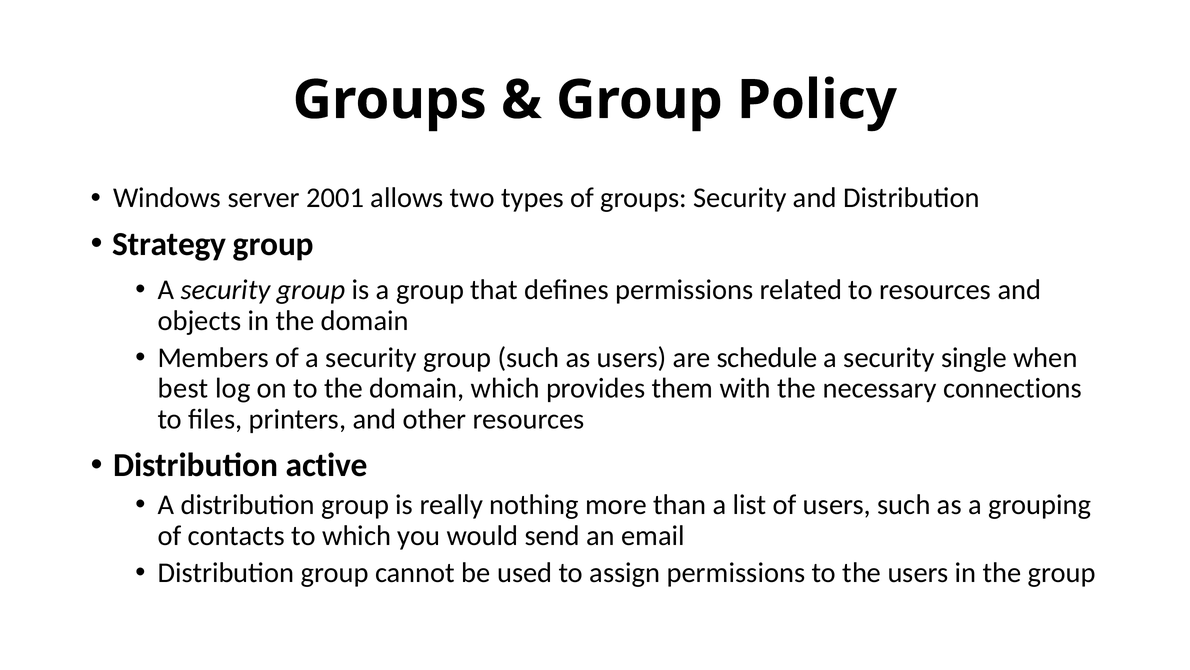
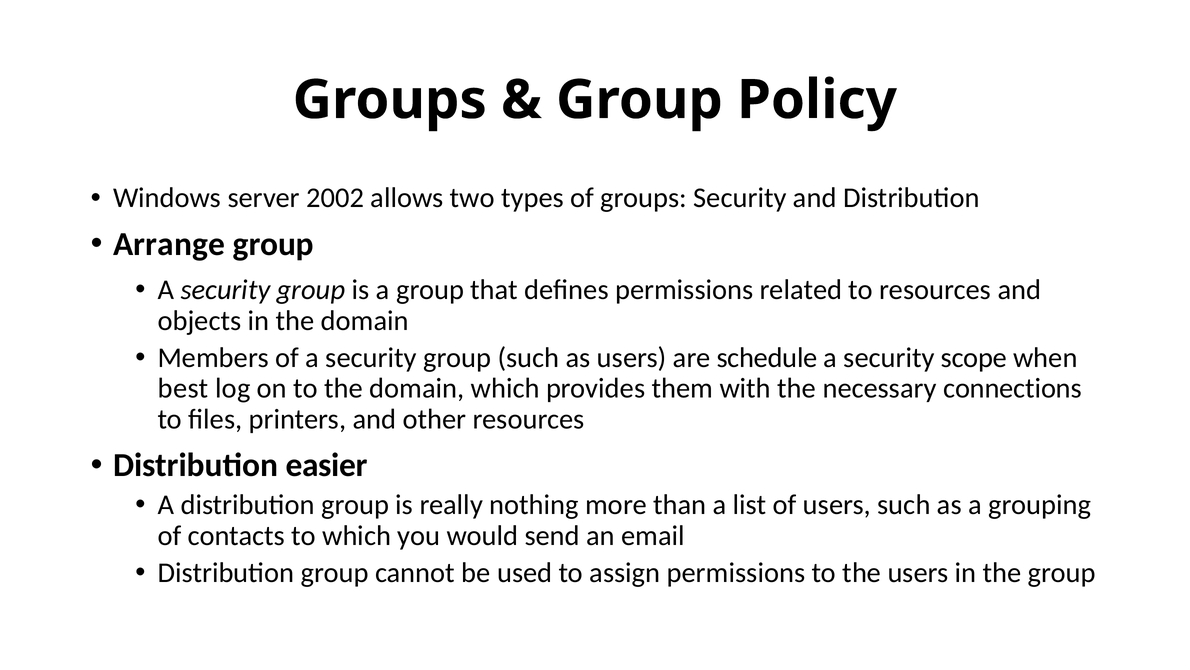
2001: 2001 -> 2002 (335, 198)
Strategy: Strategy -> Arrange (169, 244)
single: single -> scope (974, 357)
active: active -> easier (327, 465)
